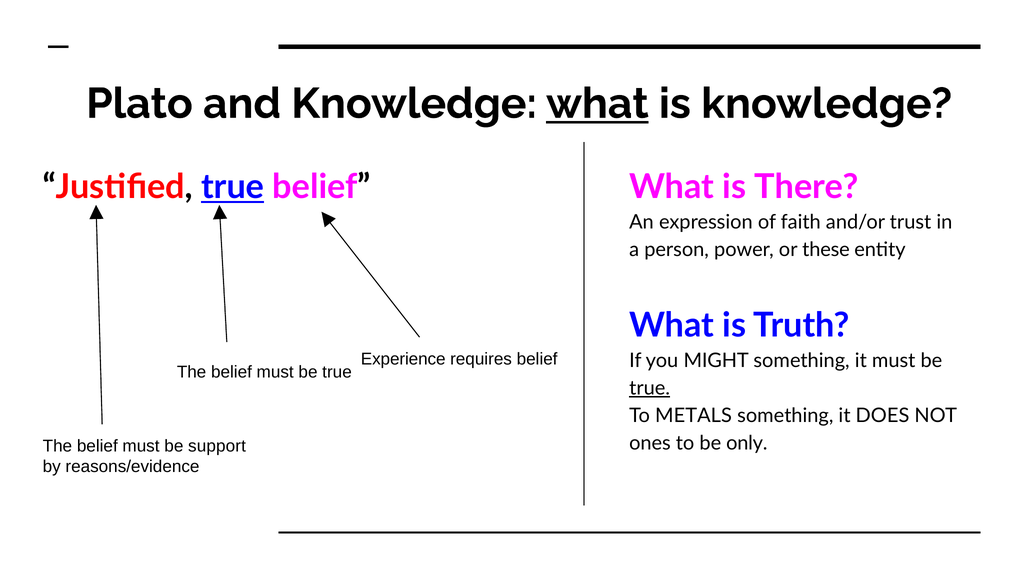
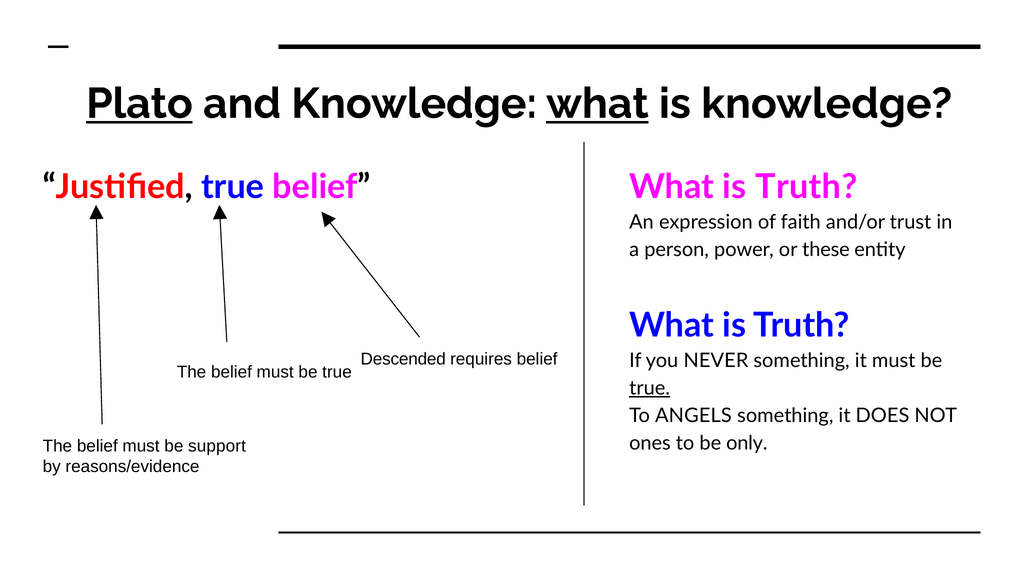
Plato underline: none -> present (139, 104)
true underline: present -> none (233, 187)
There: There -> Truth (806, 187)
Experience: Experience -> Descended (403, 359)
MIGHT: MIGHT -> NEVER (716, 361)
METALS: METALS -> ANGELS (693, 416)
